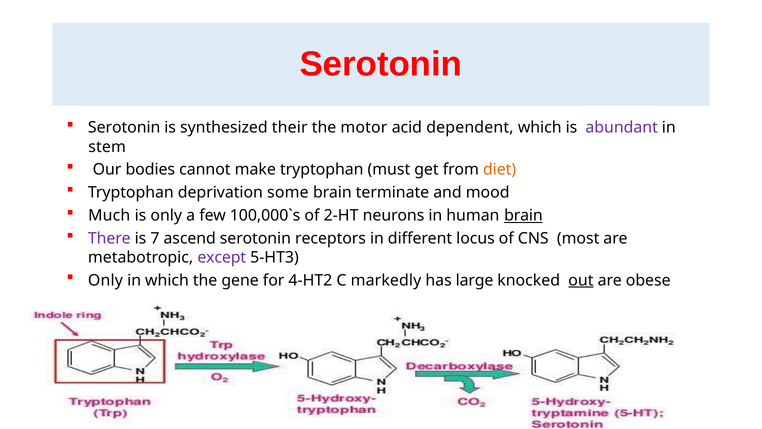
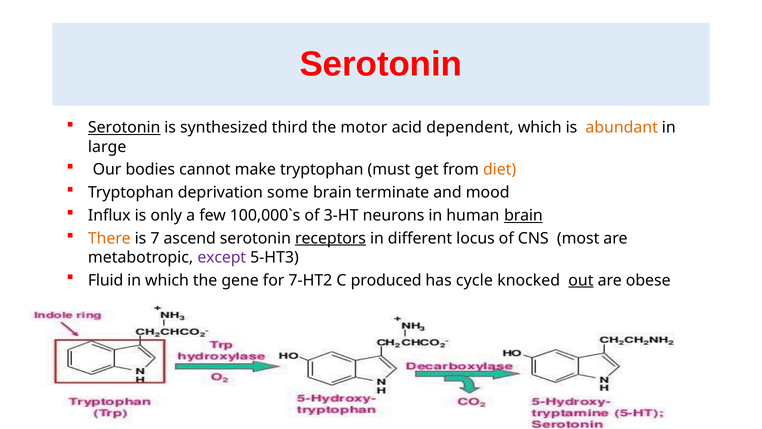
Serotonin underline: none -> present (124, 128)
their: their -> third (290, 128)
abundant colour: purple -> orange (622, 128)
stem: stem -> large (107, 147)
Much: Much -> Influx (109, 215)
2-HT: 2-HT -> 3-HT (341, 215)
There colour: purple -> orange (109, 238)
receptors underline: none -> present (331, 238)
Only: Only -> Fluid (106, 280)
4-HT2: 4-HT2 -> 7-HT2 (310, 280)
markedly: markedly -> produced (386, 280)
large: large -> cycle (474, 280)
